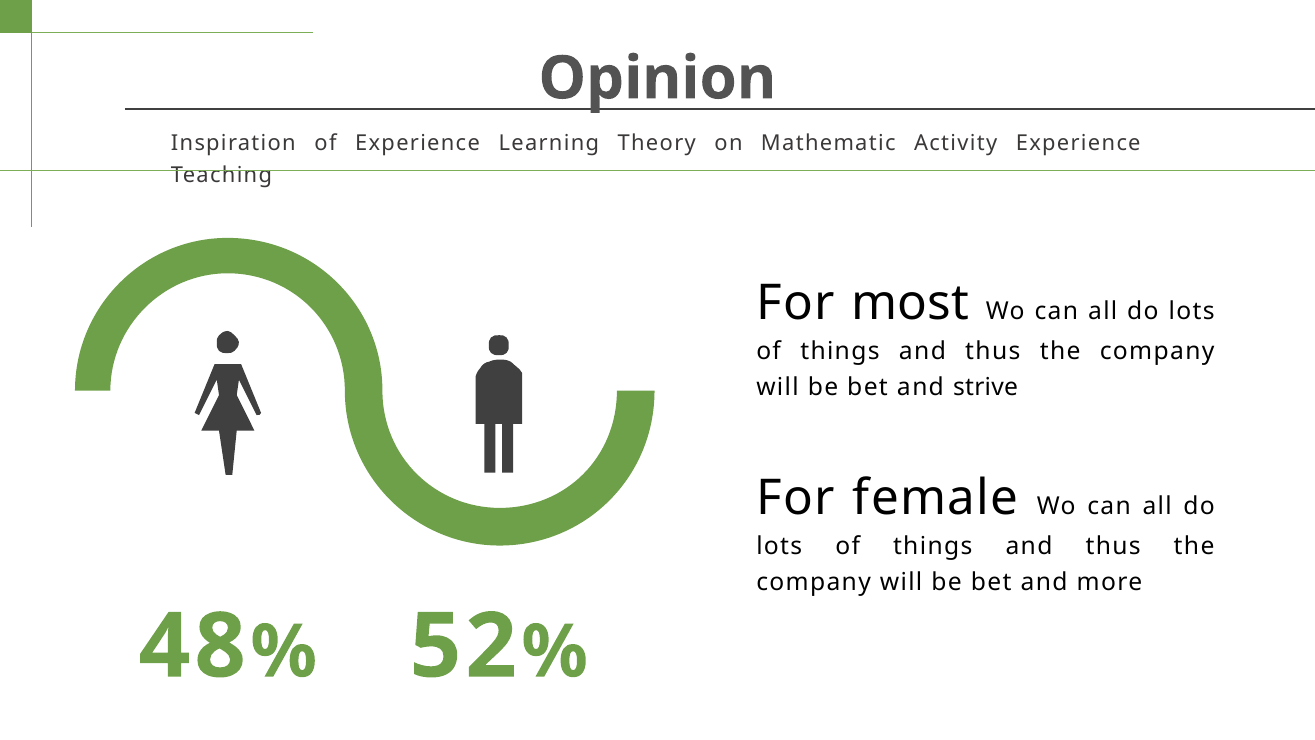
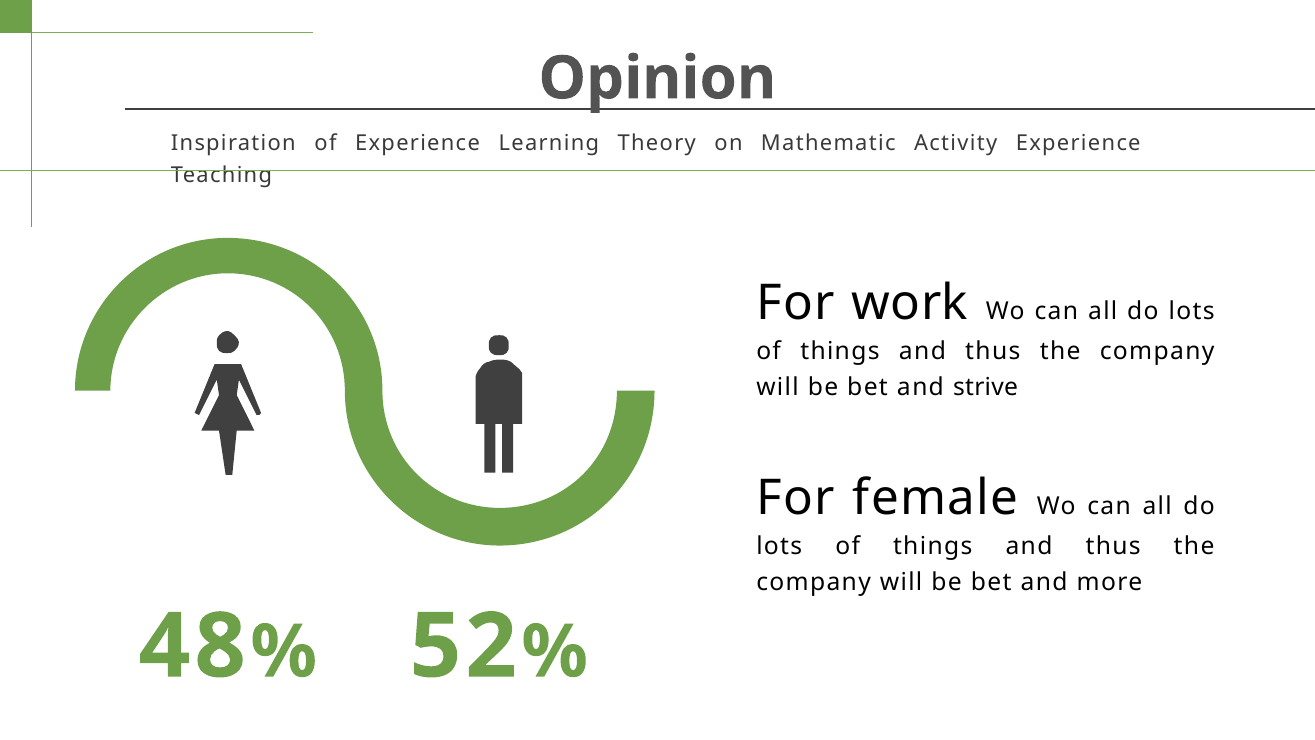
most: most -> work (910, 303)
